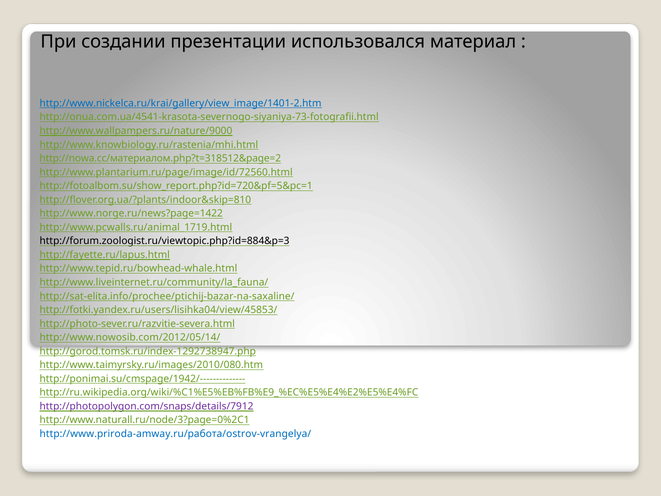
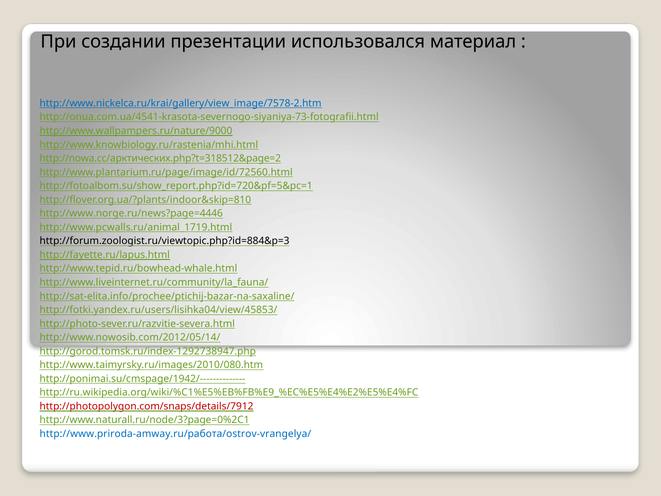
http://www.nickelca.ru/krai/gallery/view_image/1401-2.htm: http://www.nickelca.ru/krai/gallery/view_image/1401-2.htm -> http://www.nickelca.ru/krai/gallery/view_image/7578-2.htm (181, 103)
http://nowa.cc/материалом.php?t=318512&page=2: http://nowa.cc/материалом.php?t=318512&page=2 -> http://nowa.cc/арктических.php?t=318512&page=2 (160, 158)
http://www.norge.ru/news?page=1422: http://www.norge.ru/news?page=1422 -> http://www.norge.ru/news?page=4446 (131, 213)
http://photopolygon.com/snaps/details/7912 colour: purple -> red (147, 406)
